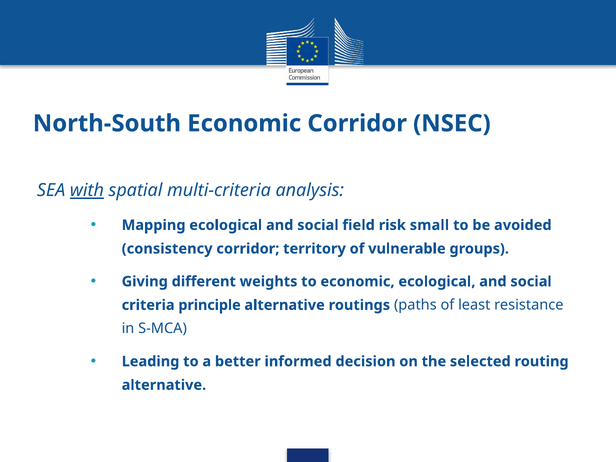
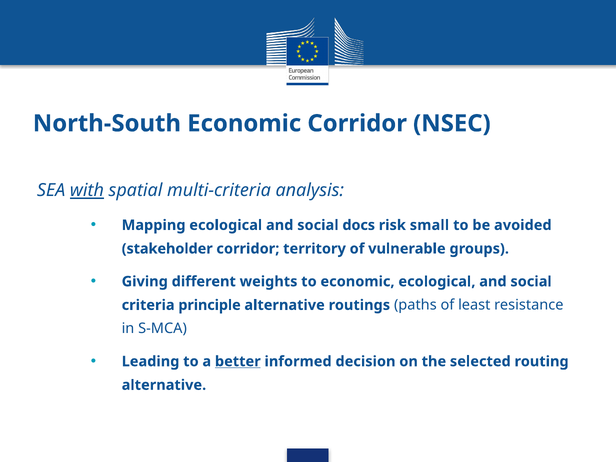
field: field -> docs (359, 225)
consistency: consistency -> stakeholder (167, 249)
better underline: none -> present (238, 361)
